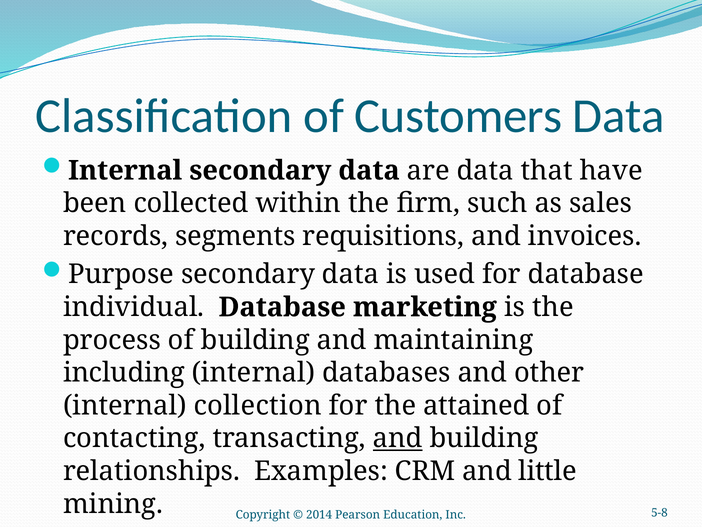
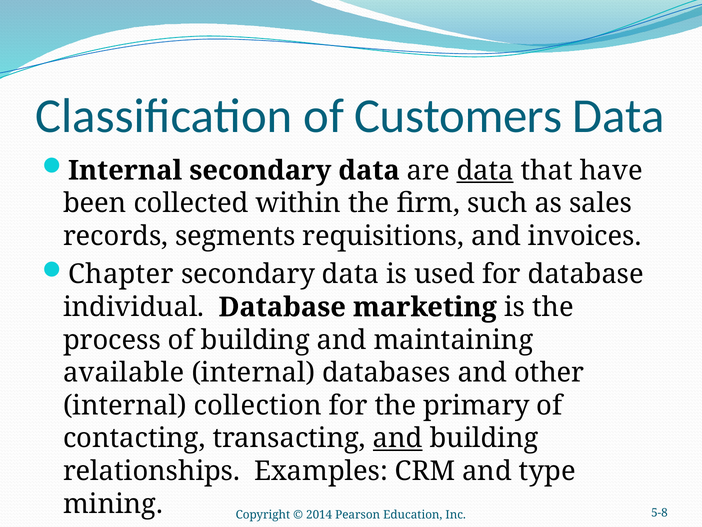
data underline: none -> present (485, 170)
Purpose: Purpose -> Chapter (121, 274)
including: including -> available (124, 373)
attained: attained -> primary (476, 405)
little: little -> type (547, 471)
